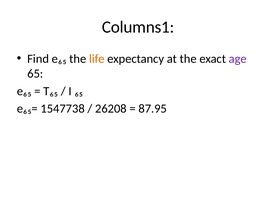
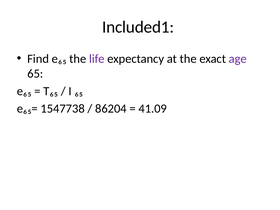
Columns1: Columns1 -> Included1 (138, 27)
life colour: orange -> purple (97, 59)
26208: 26208 -> 86204 (111, 109)
87.95: 87.95 -> 41.09 (153, 109)
